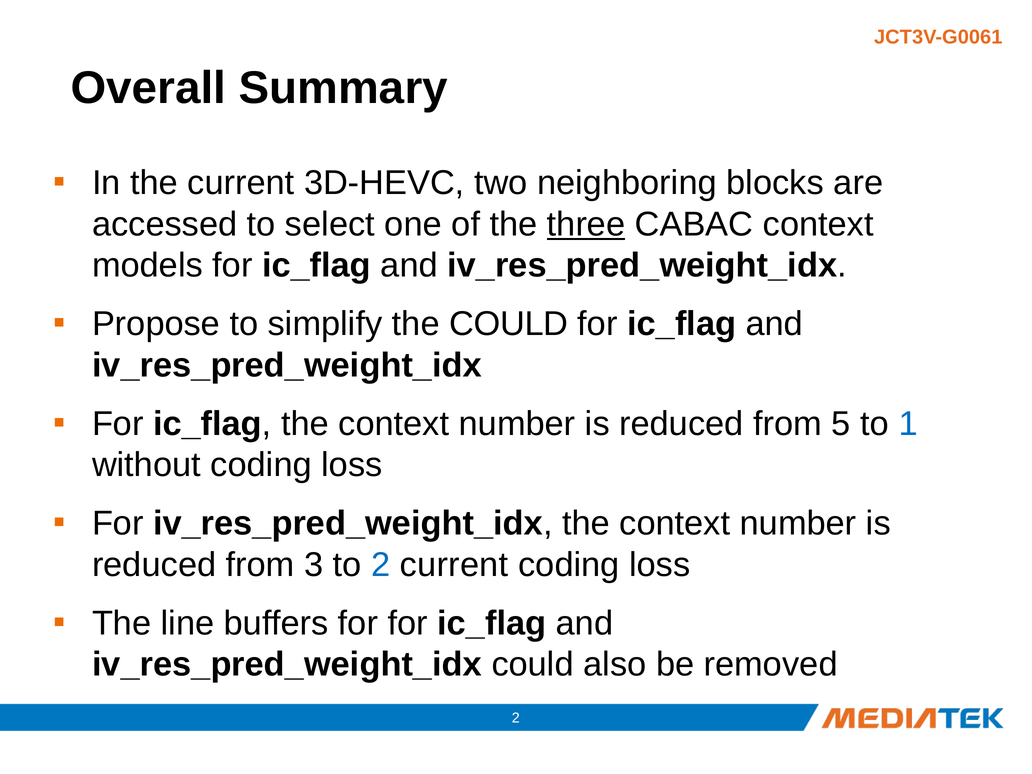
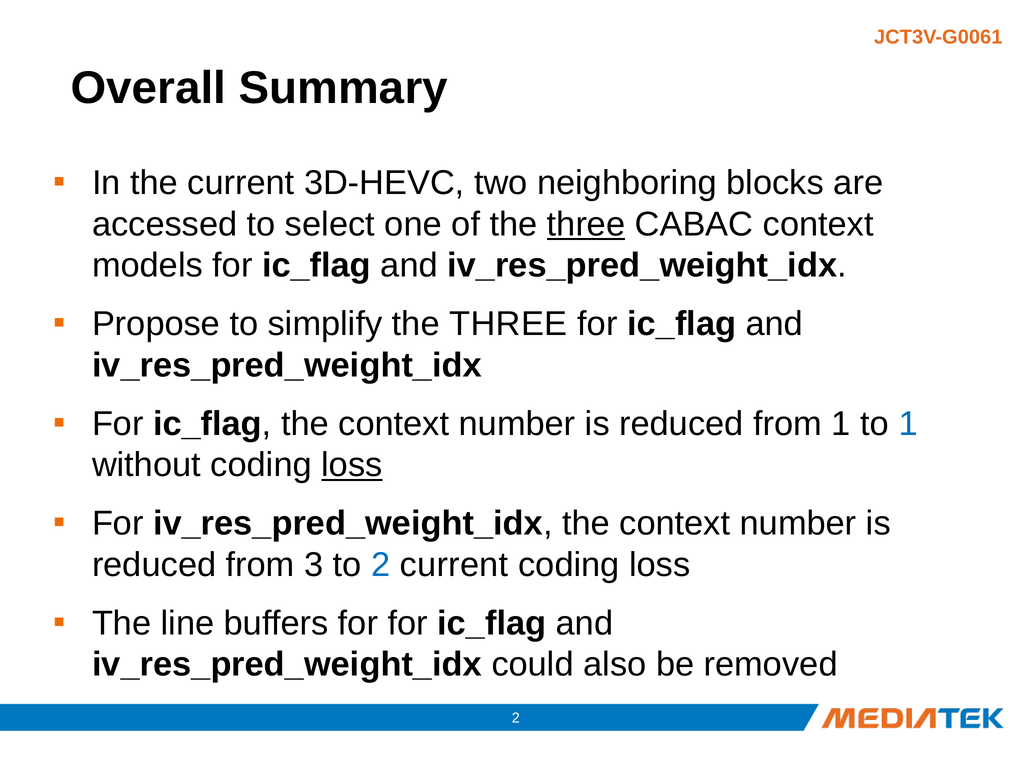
simplify the COULD: COULD -> THREE (508, 324)
from 5: 5 -> 1 (841, 424)
loss underline: none -> present (352, 465)
